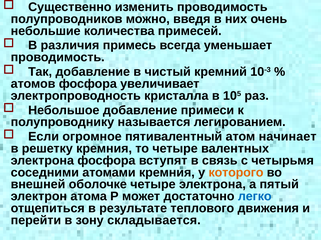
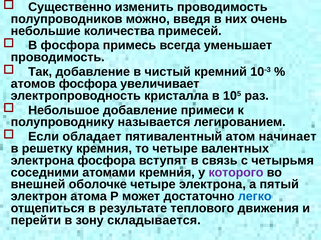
В различия: различия -> фосфора (70, 46)
огромное: огромное -> обладает (92, 137)
которого colour: orange -> purple (236, 173)
